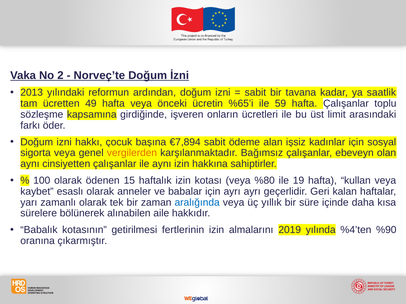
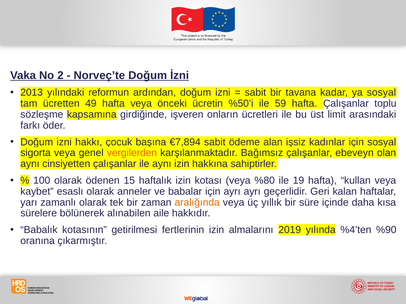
ya saatlik: saatlik -> sosyal (381, 93)
%65’i: %65’i -> %50’i (241, 104)
aralığında colour: blue -> orange (197, 203)
